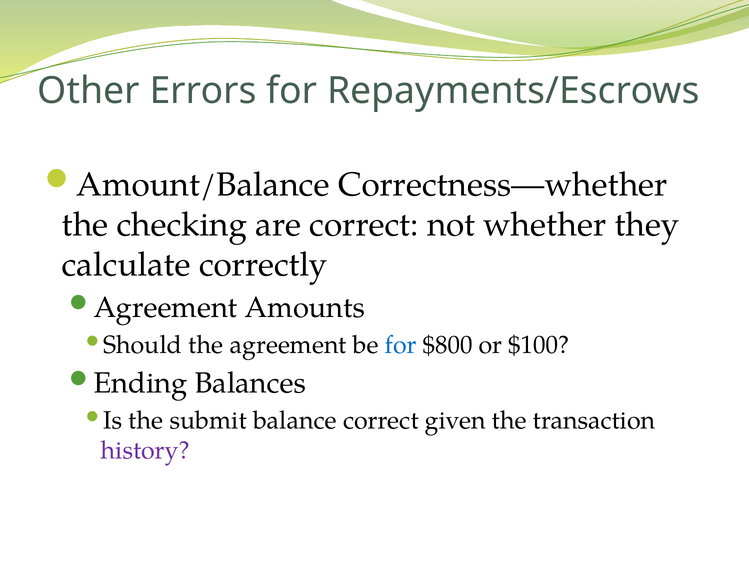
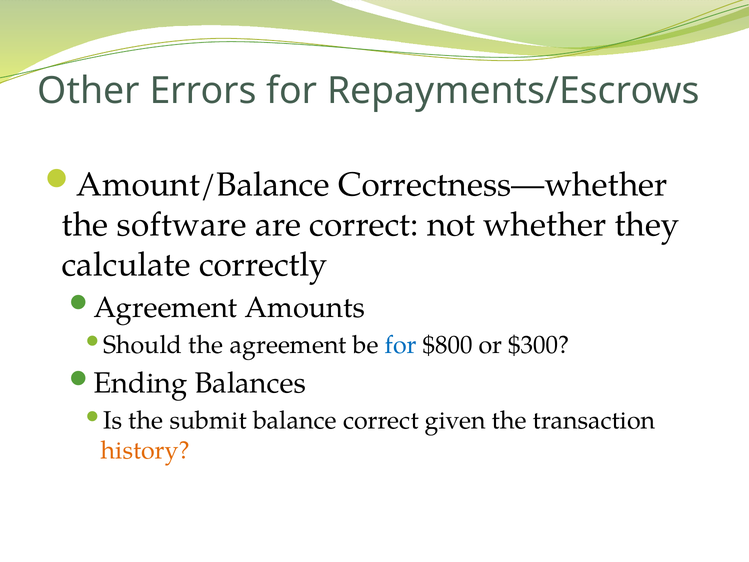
checking: checking -> software (182, 225)
$100: $100 -> $300 (539, 345)
history colour: purple -> orange (145, 450)
